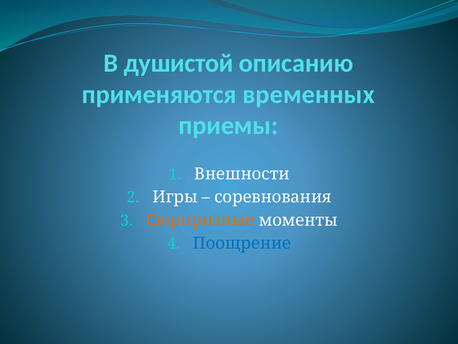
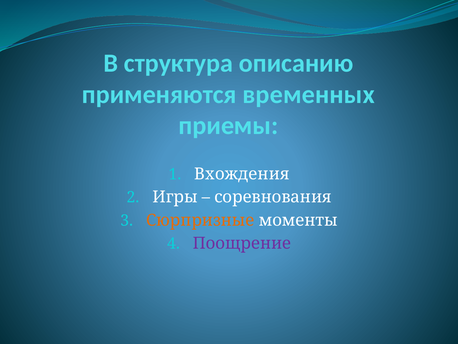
душистой: душистой -> структура (178, 63)
Внешности: Внешности -> Вхождения (242, 174)
Поощрение colour: blue -> purple (242, 243)
